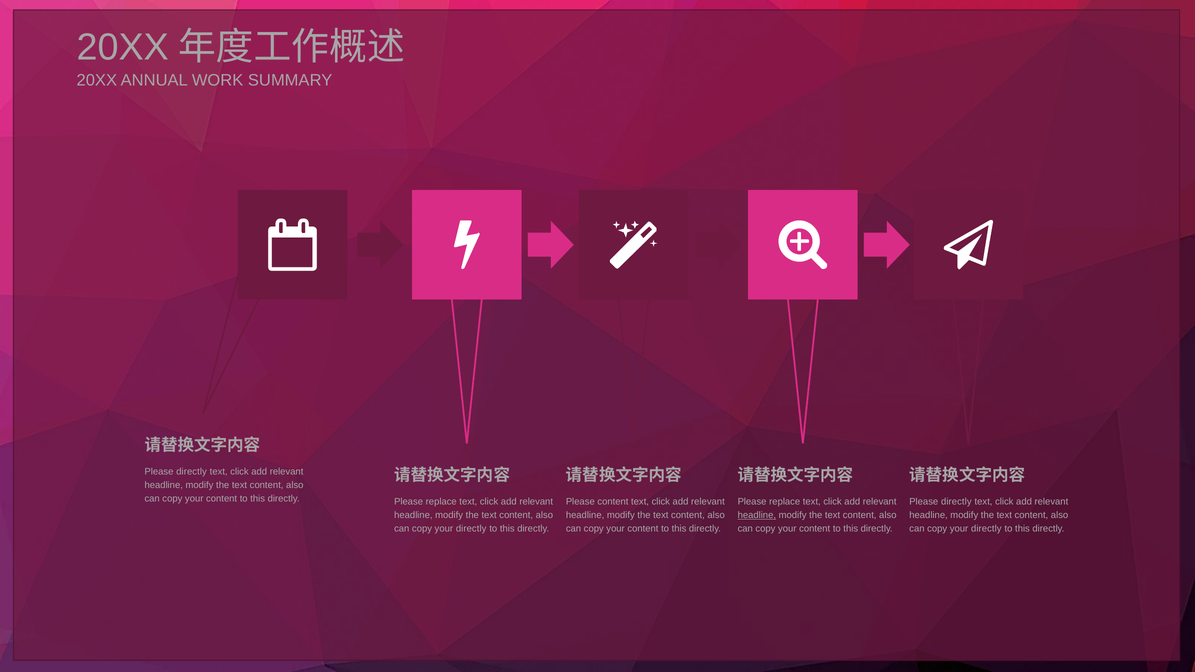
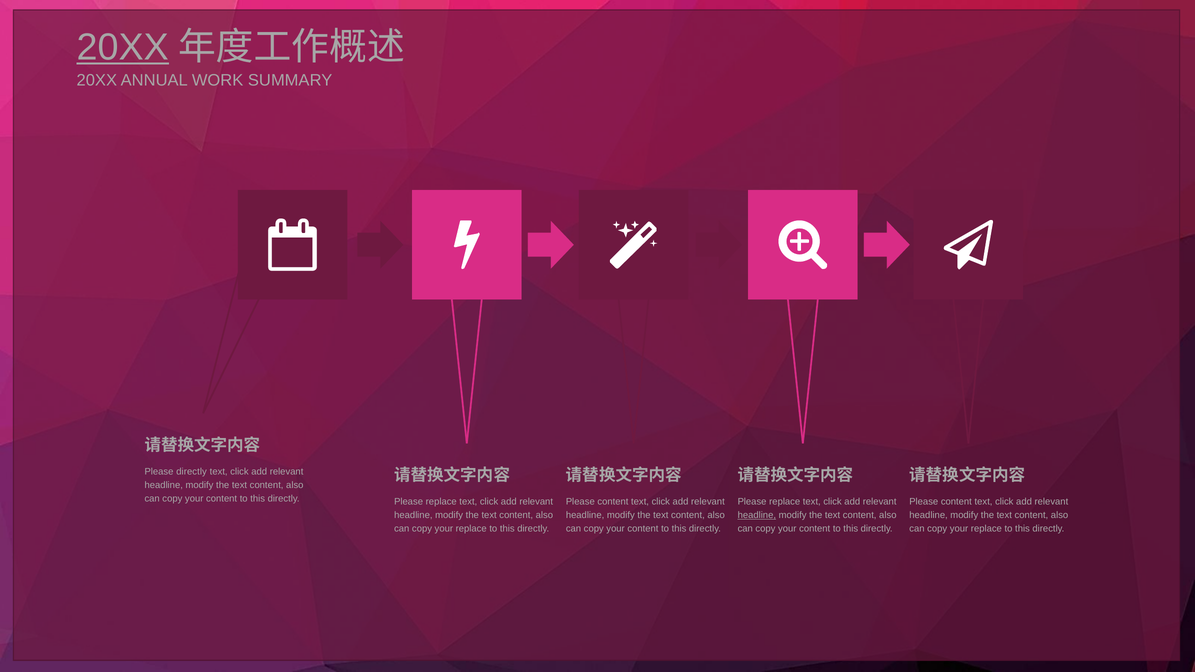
20XX underline: none -> present (123, 47)
directly: directly -> content (956, 502)
directly: directly -> replace (471, 529)
directly: directly -> replace (986, 529)
